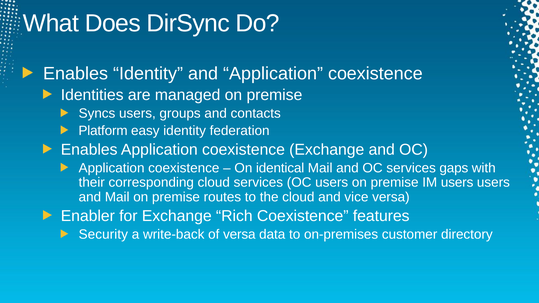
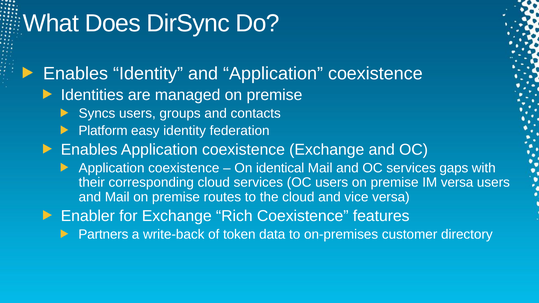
IM users: users -> versa (457, 183)
Security: Security -> Partners (103, 235)
of versa: versa -> token (239, 235)
